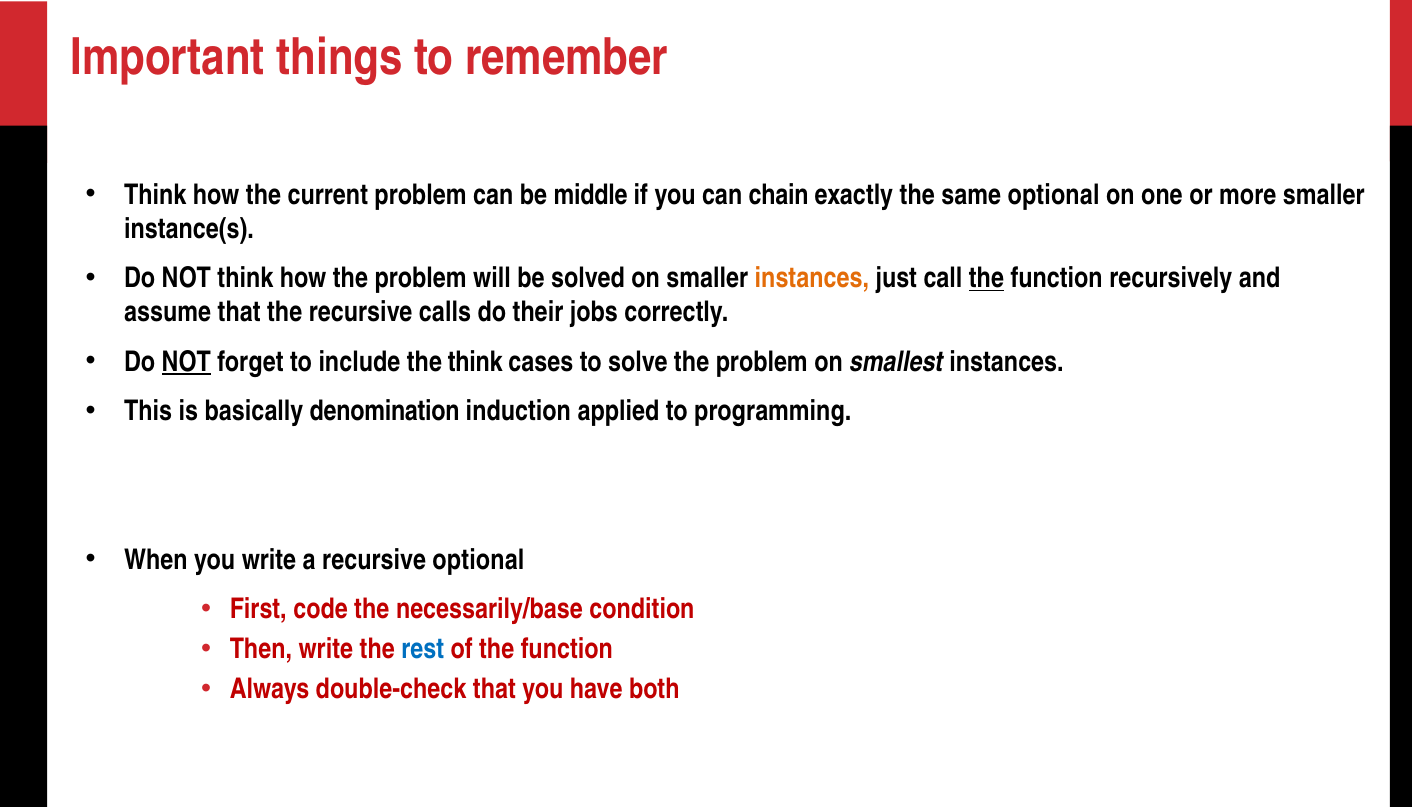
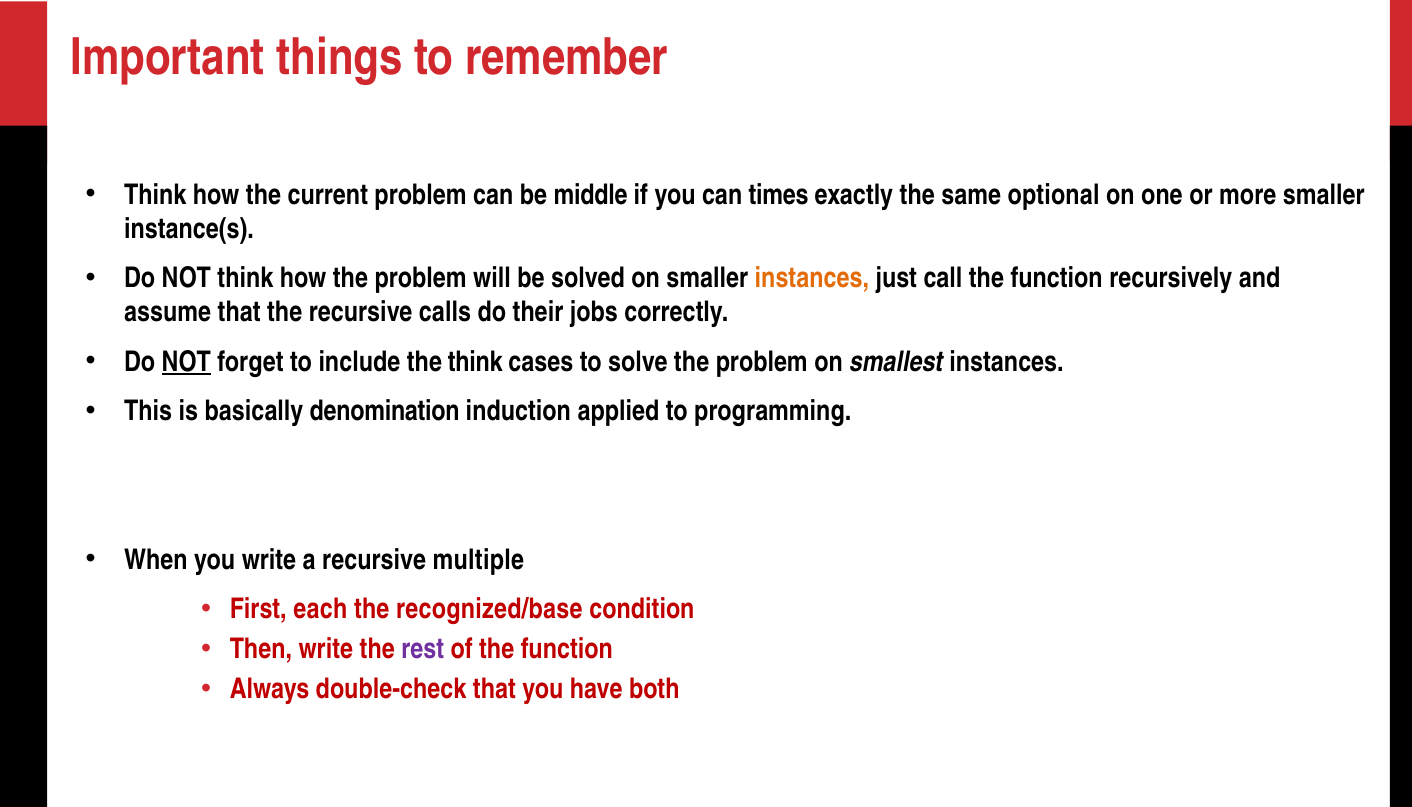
chain: chain -> times (779, 195)
the underline: present -> none (986, 278)
recursive optional: optional -> multiple (478, 560)
code: code -> each (320, 609)
necessarily/base: necessarily/base -> recognized/base (489, 609)
rest colour: blue -> purple (423, 649)
